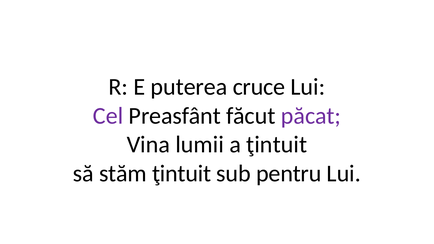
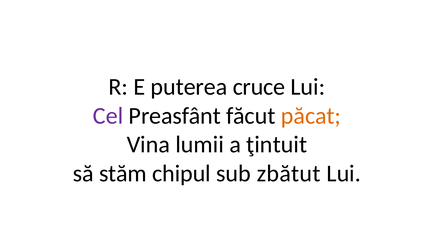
păcat colour: purple -> orange (311, 116)
stăm ţintuit: ţintuit -> chipul (182, 174)
pentru: pentru -> zbătut (289, 174)
